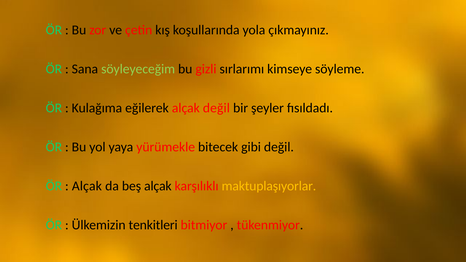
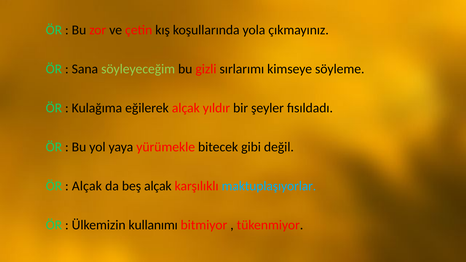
alçak değil: değil -> yıldır (216, 108)
maktuplaşıyorlar colour: yellow -> light blue (269, 186)
tenkitleri: tenkitleri -> kullanımı (153, 225)
